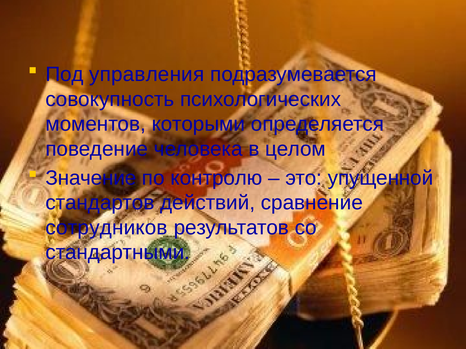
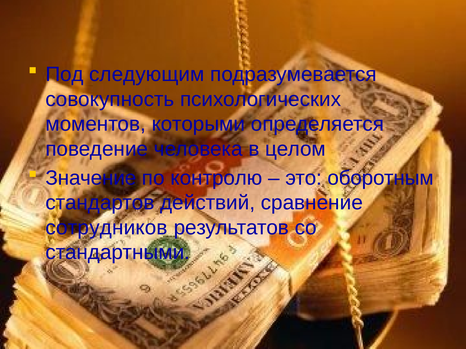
управления: управления -> следующим (147, 74)
упущенной: упущенной -> оборотным (381, 178)
